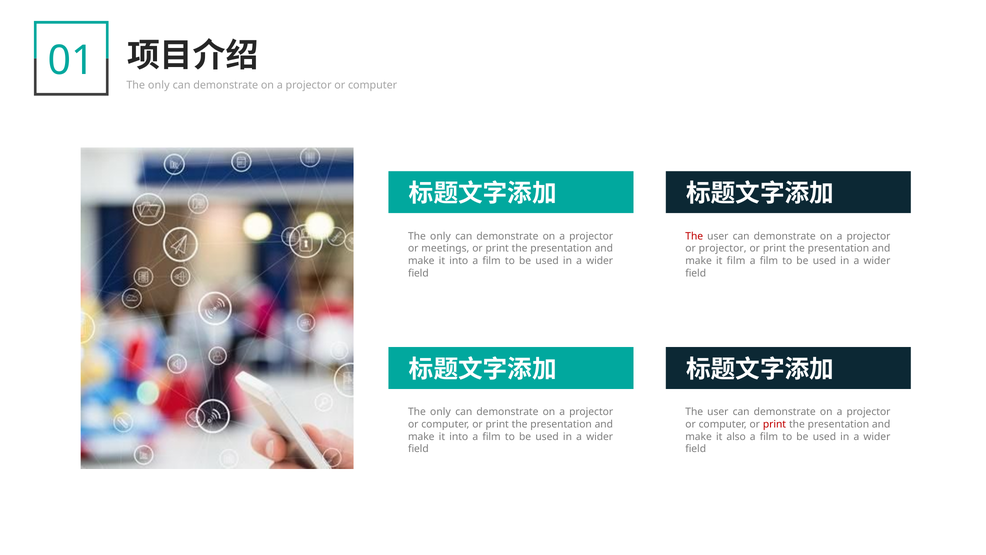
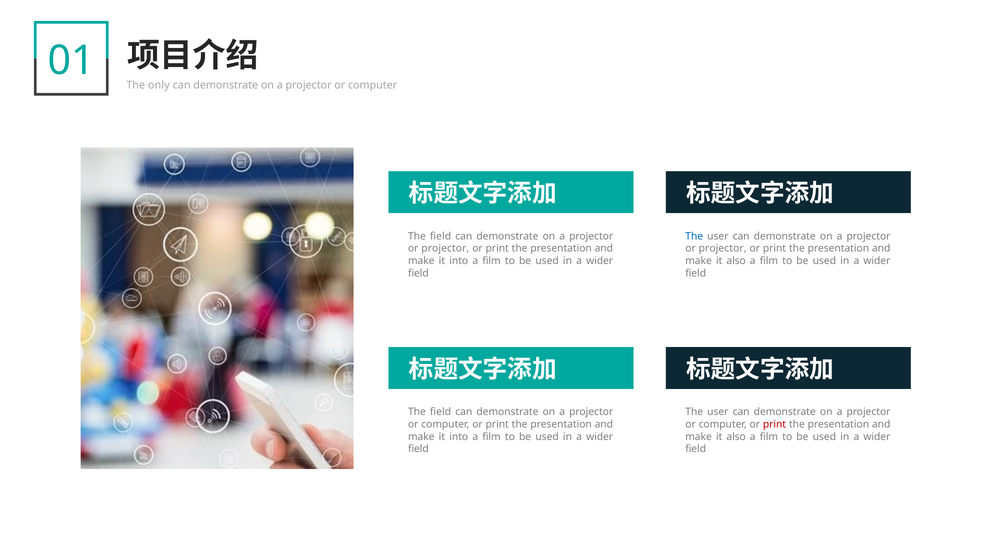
only: only -> field (440, 236)
The colour: red -> blue (694, 236)
meetings: meetings -> projector (445, 248)
film: film -> also (736, 261)
only: only -> field (440, 412)
